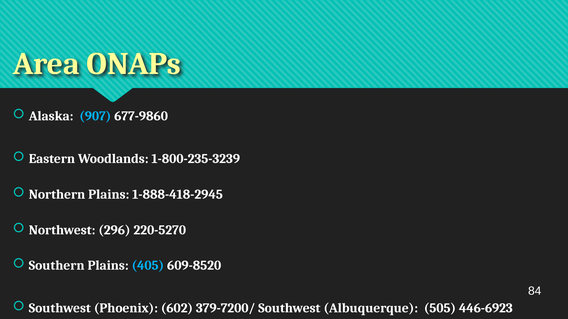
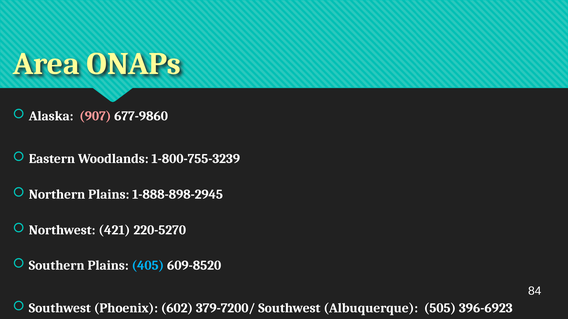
907 colour: light blue -> pink (95, 116)
1-800-235-3239: 1-800-235-3239 -> 1-800-755-3239 (196, 159)
1-888-418-2945: 1-888-418-2945 -> 1-888-898-2945 (178, 195)
296: 296 -> 421 (114, 230)
446-6923: 446-6923 -> 396-6923 (486, 309)
